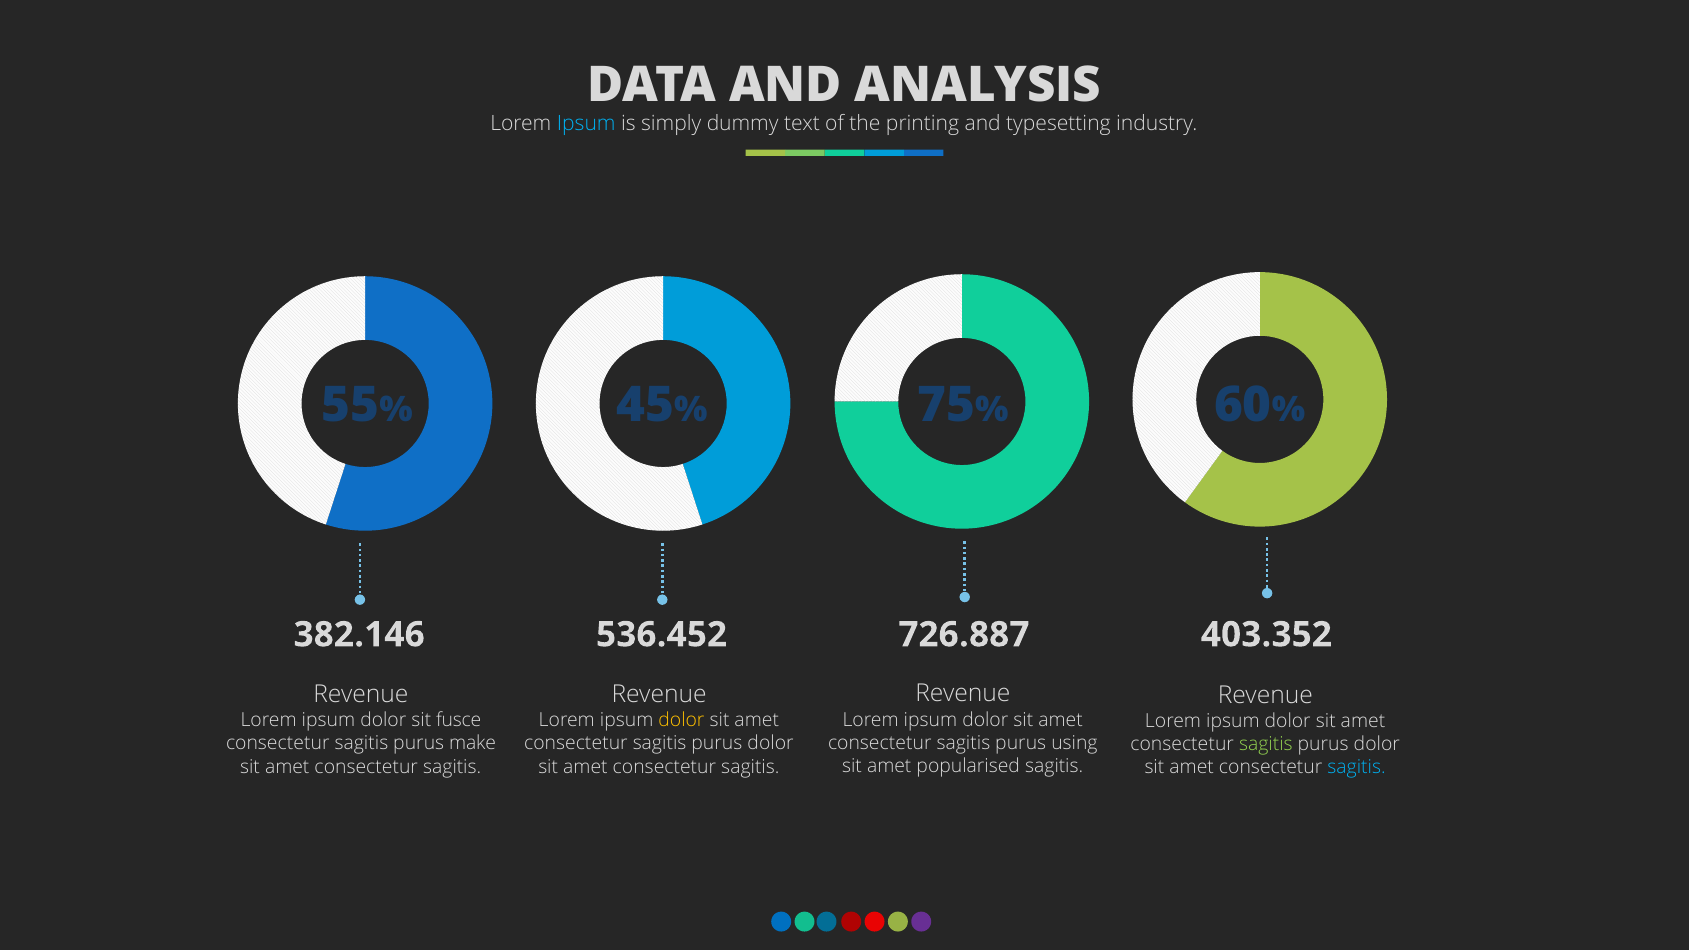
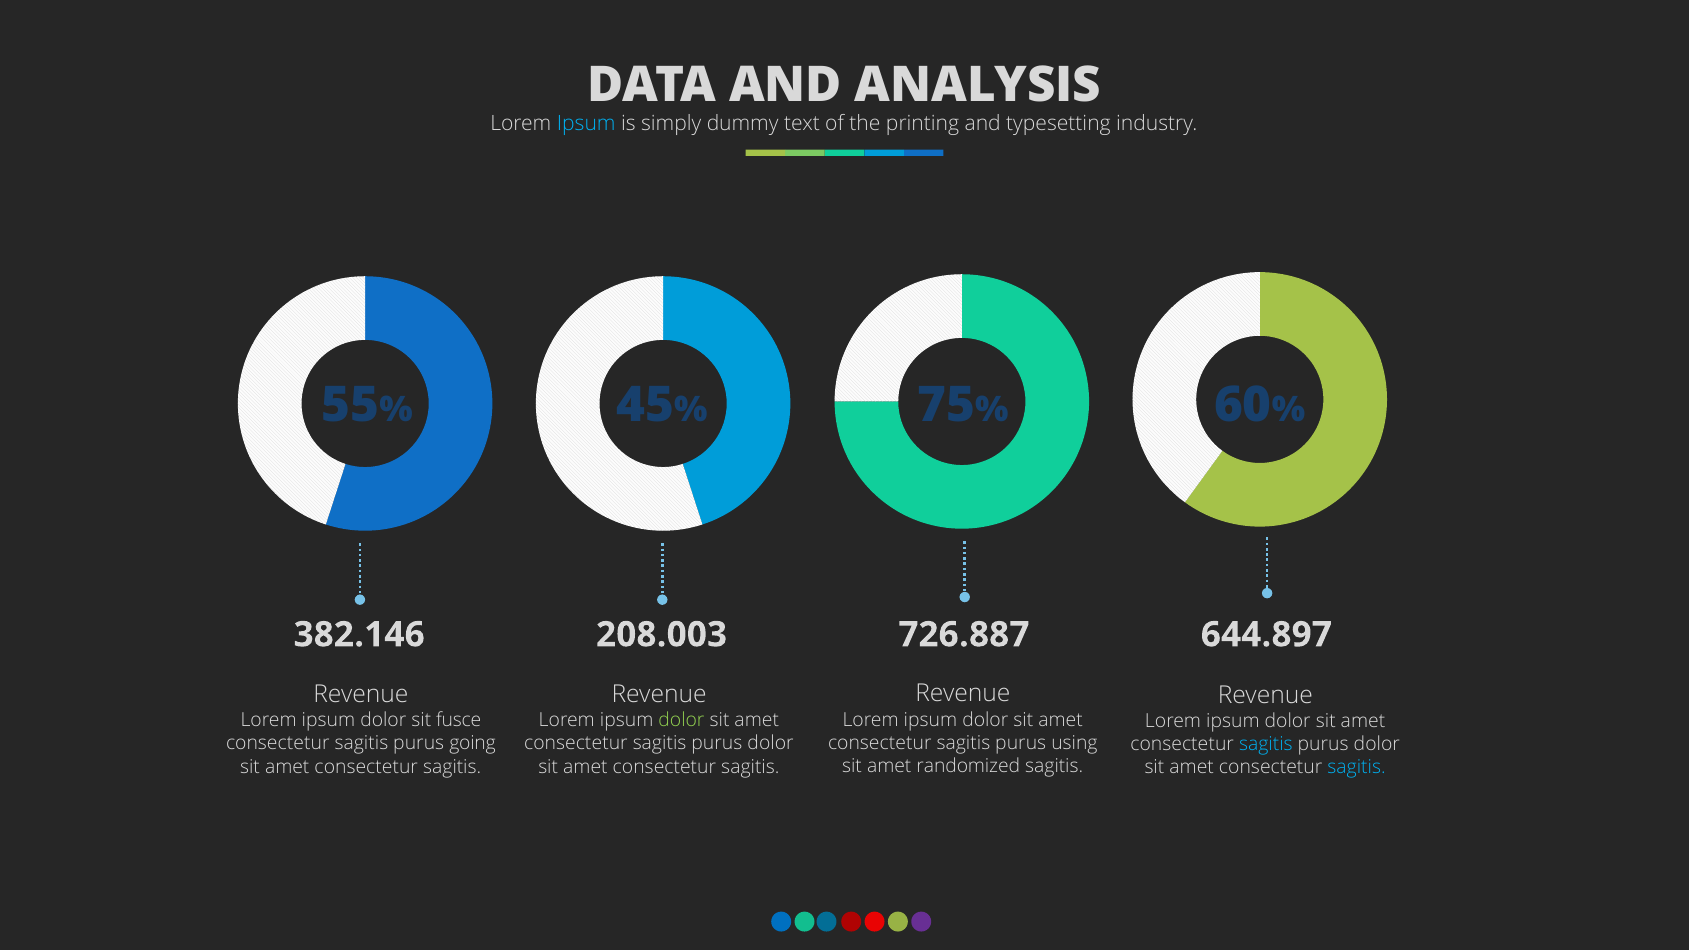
536.452: 536.452 -> 208.003 (662, 635)
403.352: 403.352 -> 644.897 (1266, 635)
dolor colour: yellow -> light green (681, 720)
make: make -> going (473, 744)
sagitis colour: light green -> light blue (1266, 744)
popularised: popularised -> randomized (968, 766)
